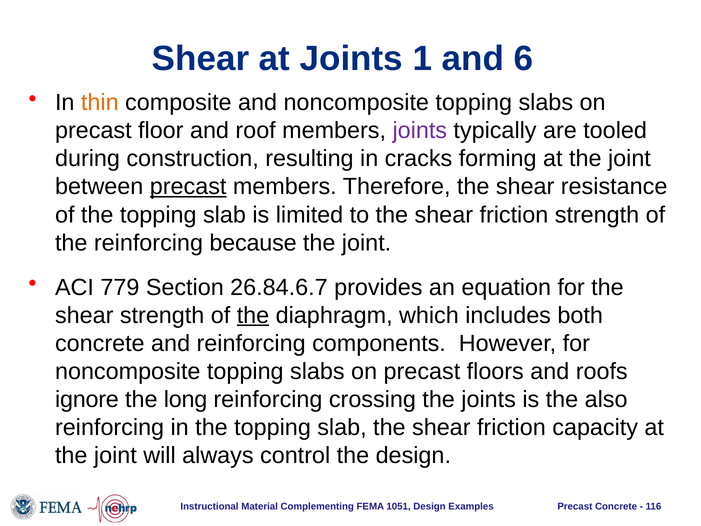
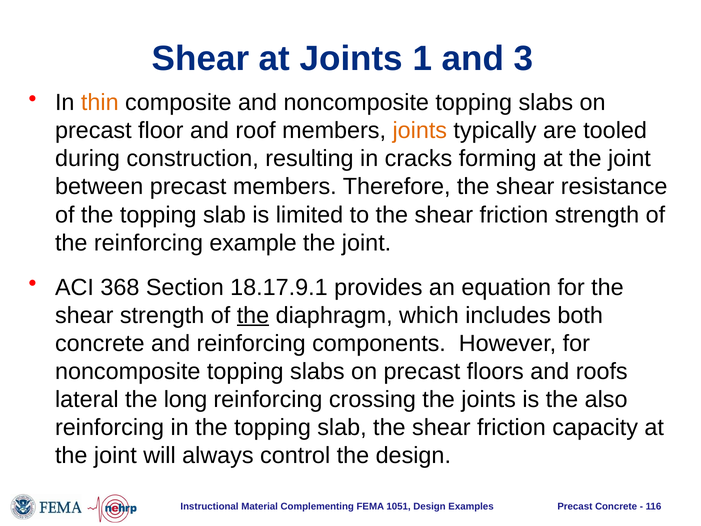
6: 6 -> 3 (523, 59)
joints colour: purple -> orange (420, 131)
precast underline: present -> none (188, 187)
because: because -> example (253, 243)
779: 779 -> 368 (120, 287)
26.84.6.7: 26.84.6.7 -> 18.17.9.1 (279, 287)
ignore: ignore -> lateral (87, 399)
